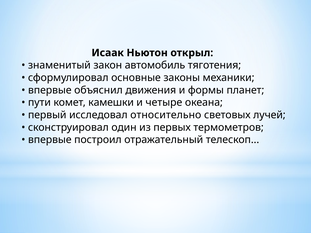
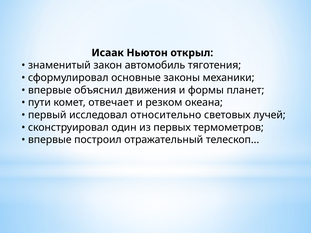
камешки: камешки -> отвечает (111, 103)
четыре: четыре -> резком (164, 103)
